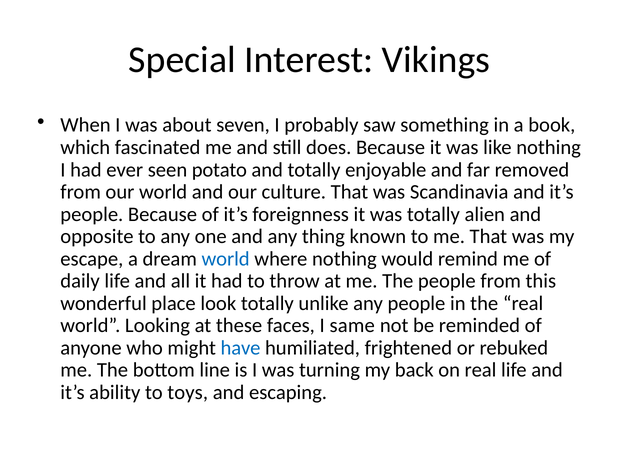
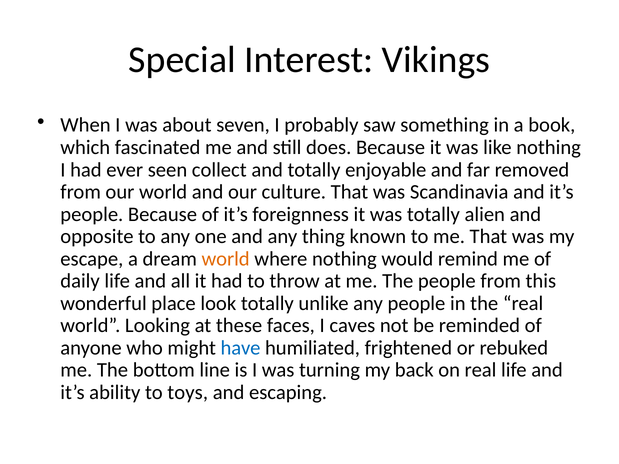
potato: potato -> collect (219, 170)
world colour: blue -> orange (226, 259)
same: same -> caves (352, 326)
